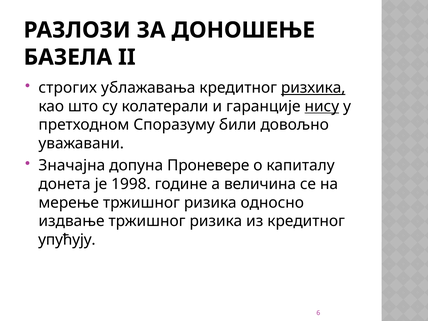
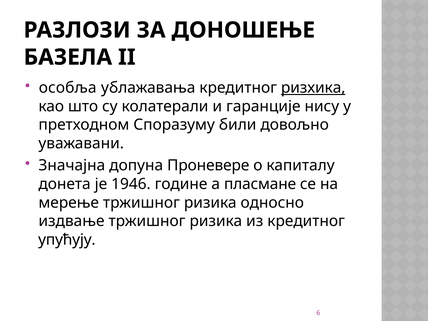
строгих: строгих -> особља (68, 88)
нису underline: present -> none (322, 106)
1998: 1998 -> 1946 (131, 184)
величина: величина -> пласмане (260, 184)
